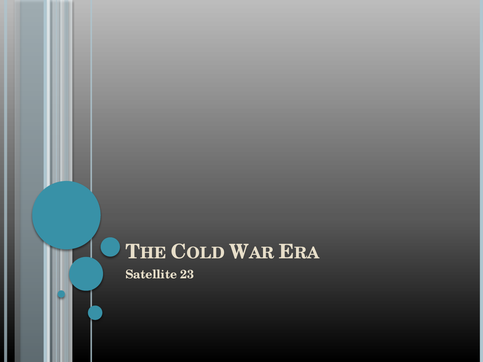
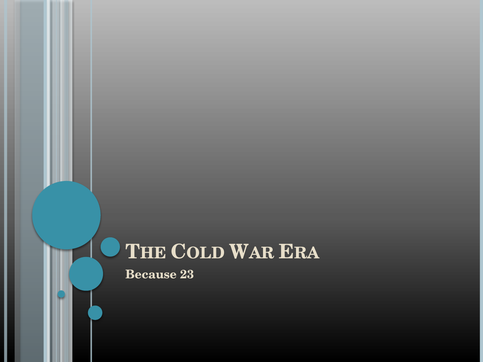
Satellite: Satellite -> Because (151, 275)
